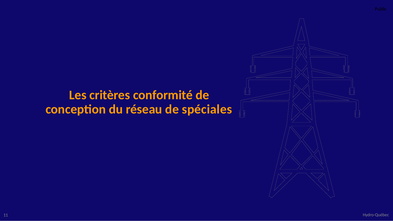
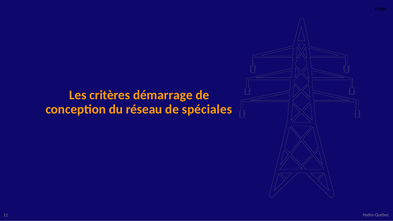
conformité: conformité -> démarrage (163, 95)
